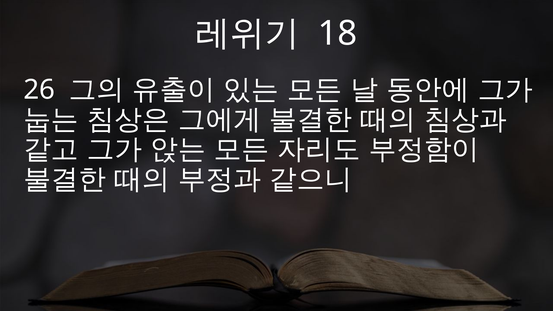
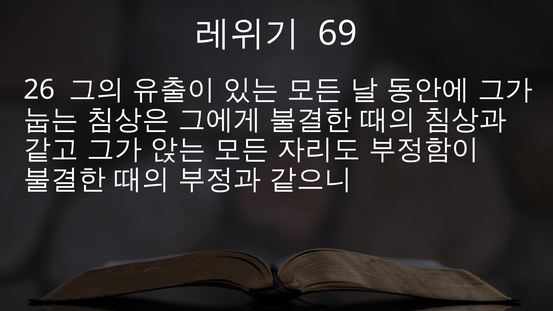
18: 18 -> 69 (338, 33)
